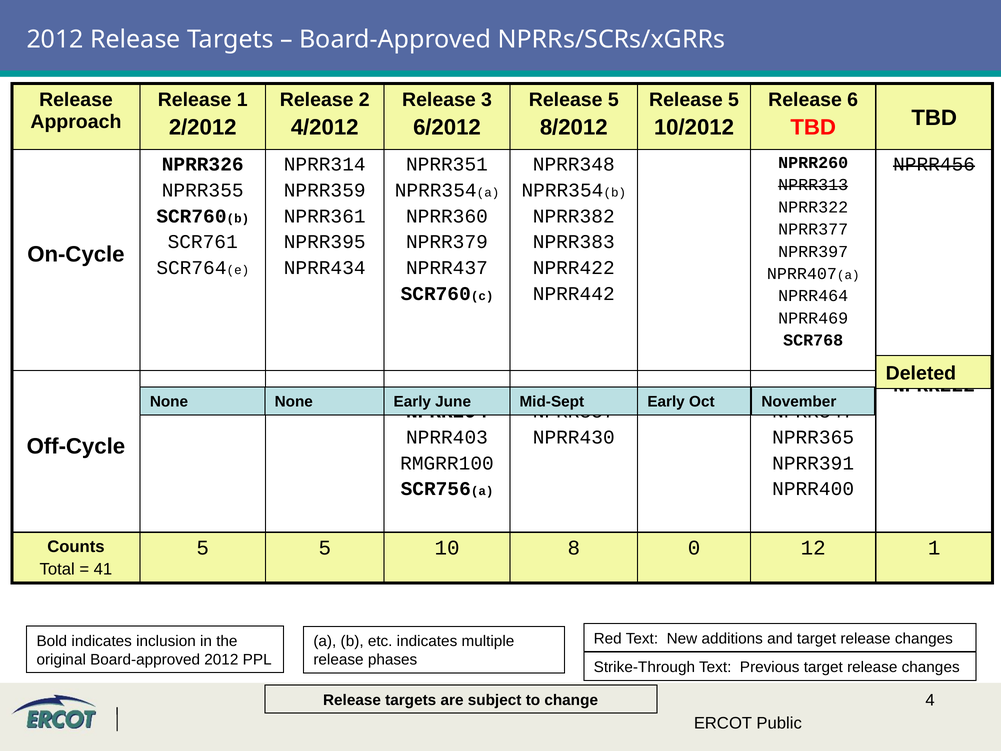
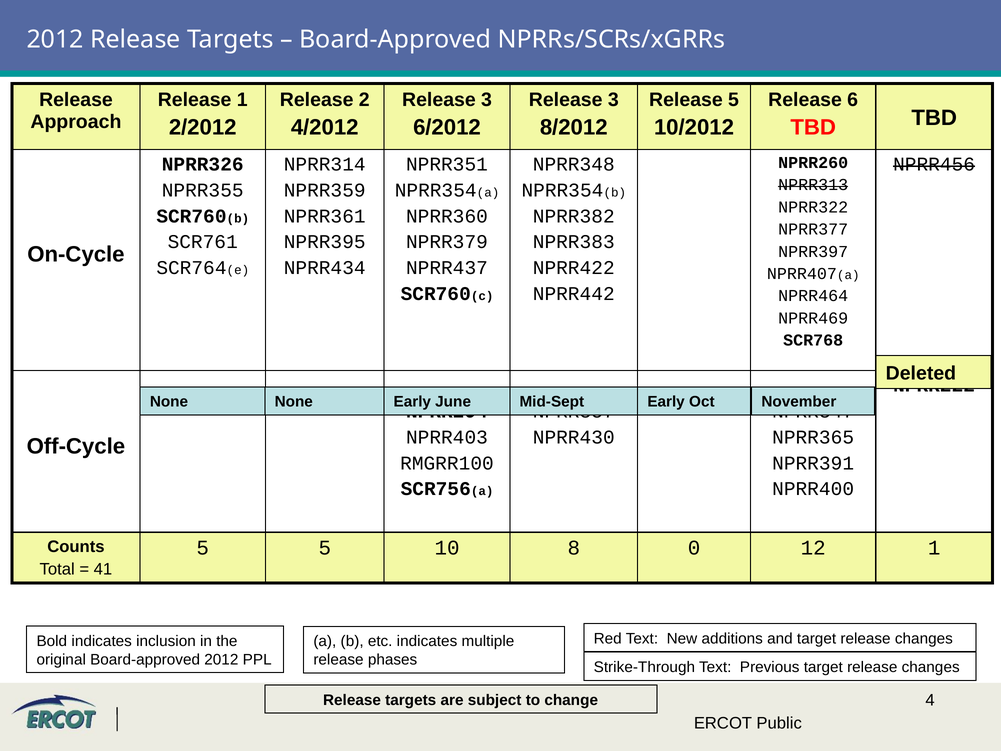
5: 5 -> 3 (613, 100)
